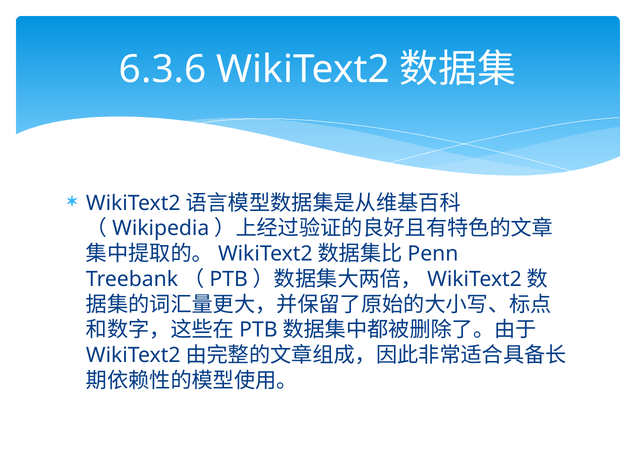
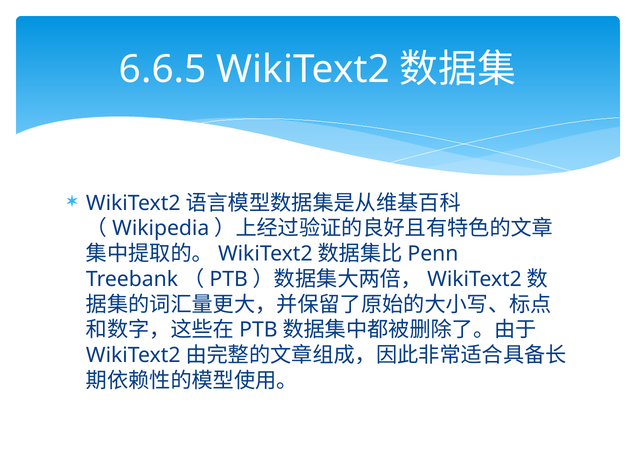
6.3.6: 6.3.6 -> 6.6.5 (163, 70)
